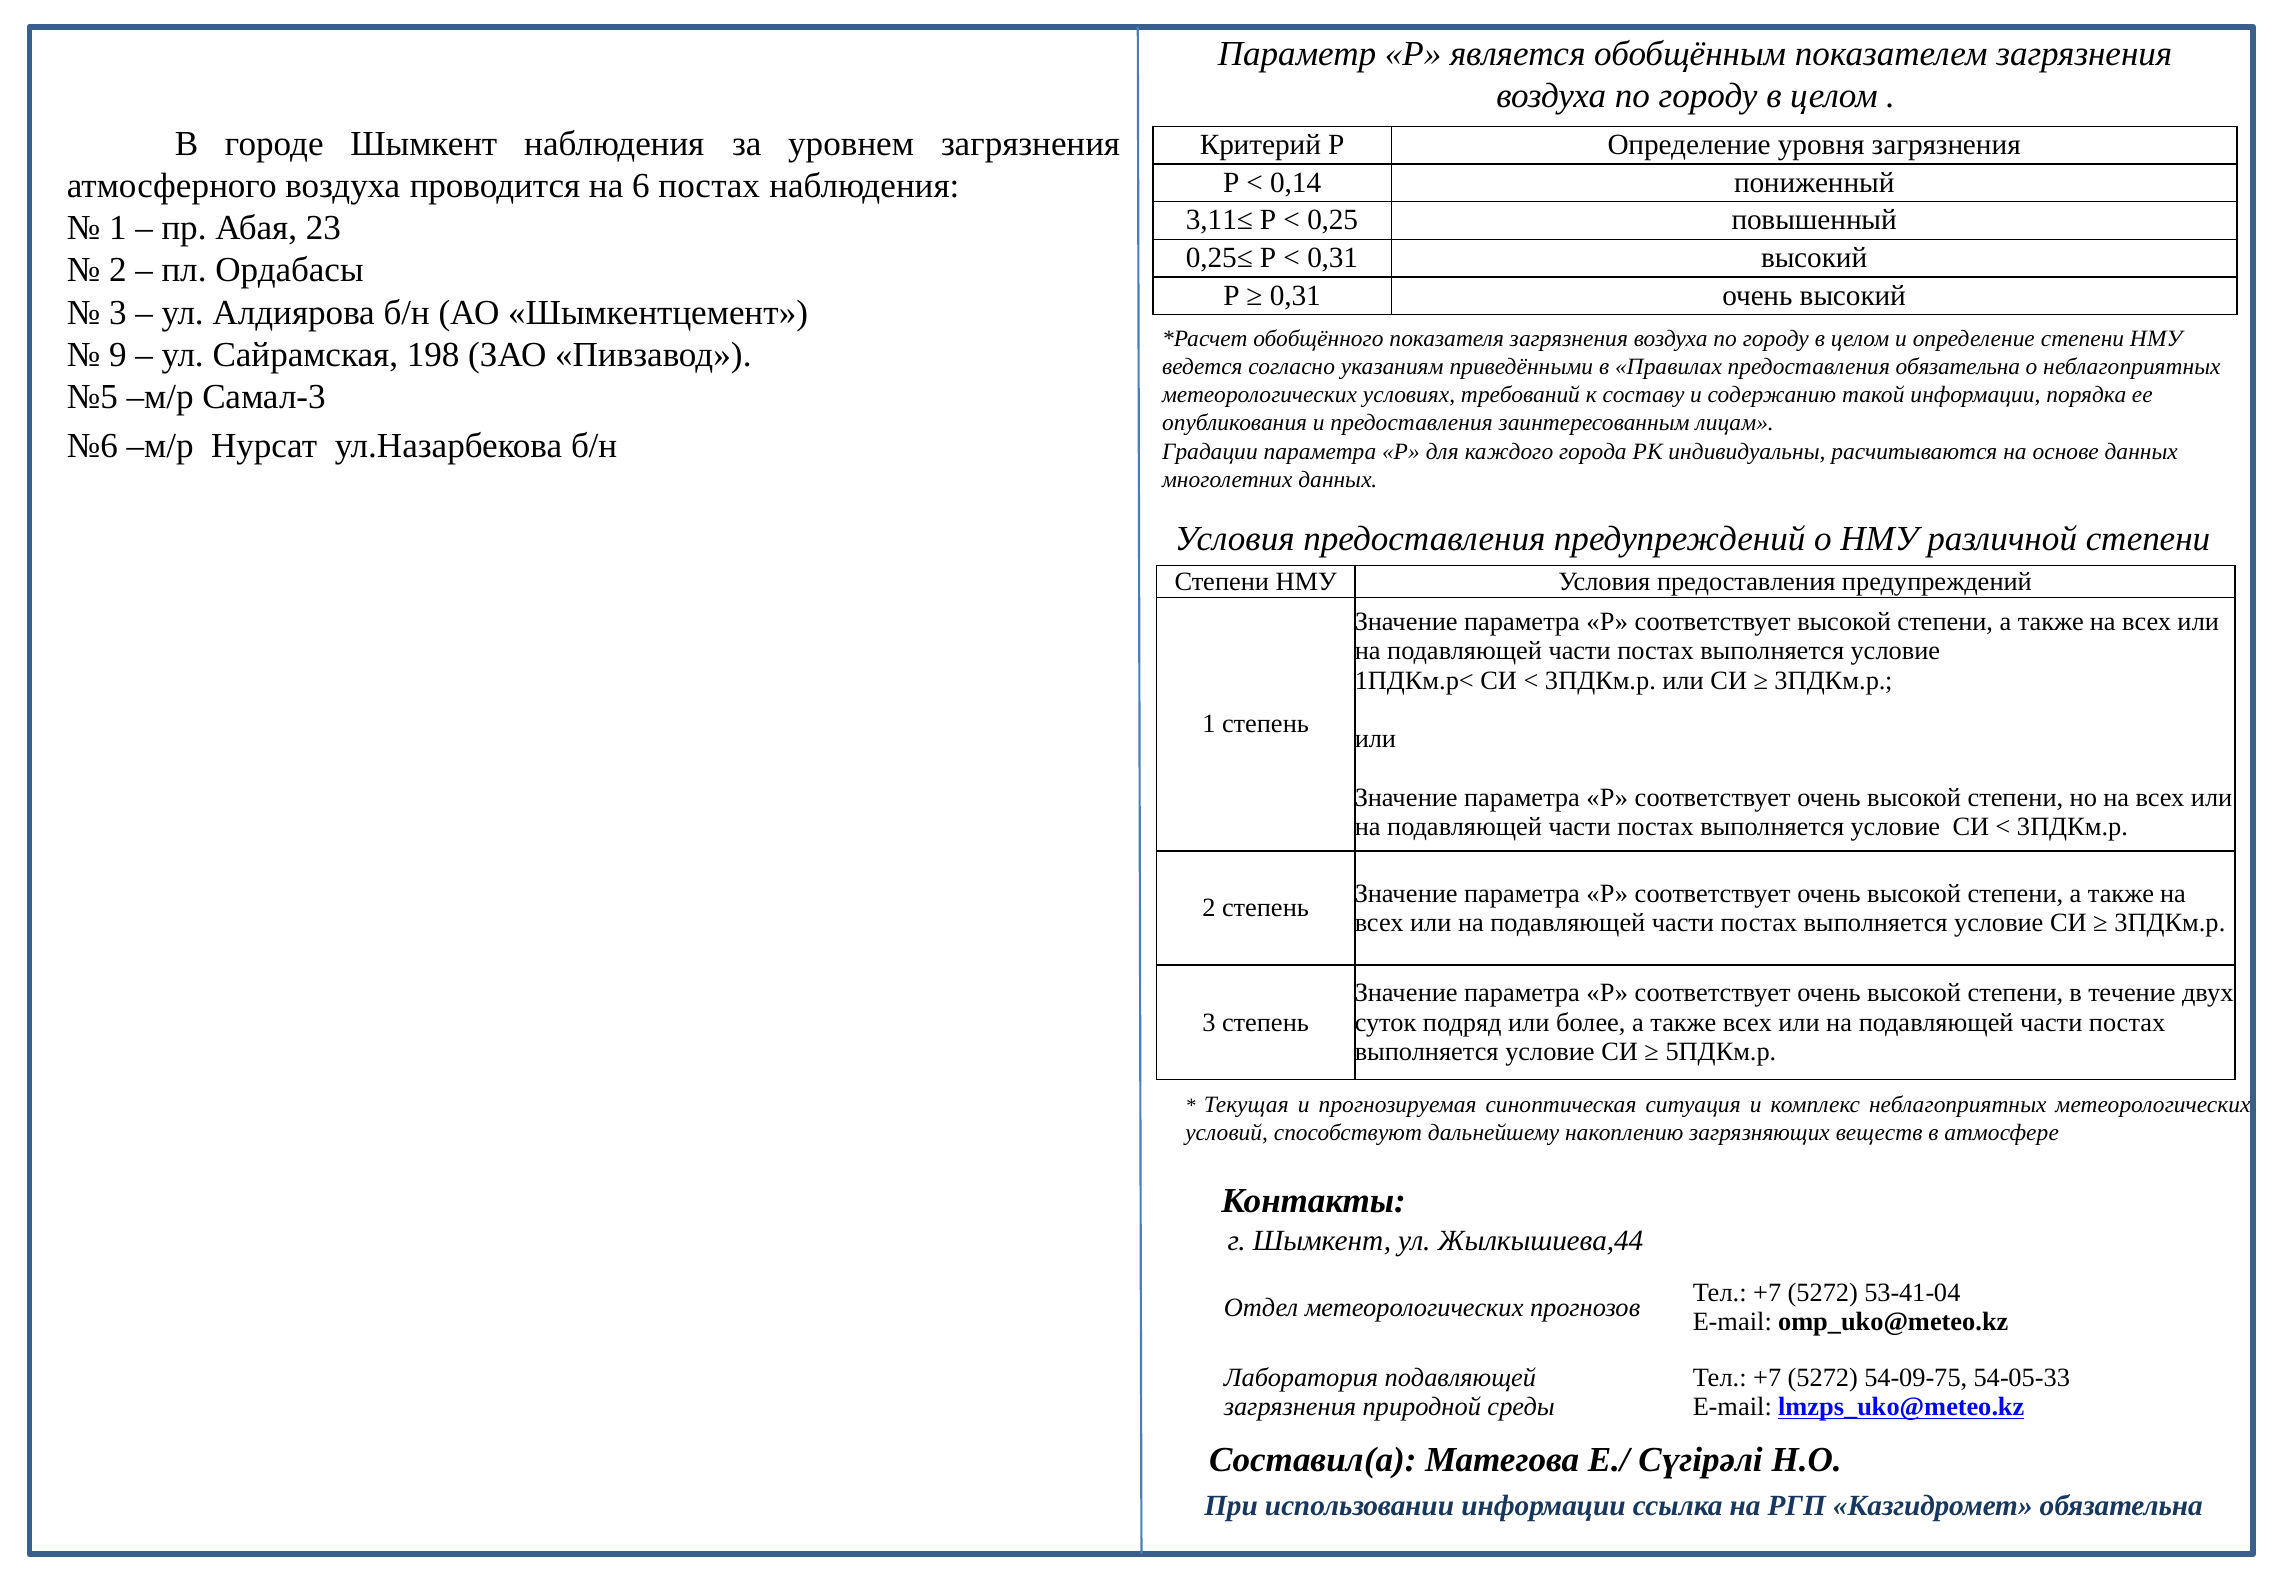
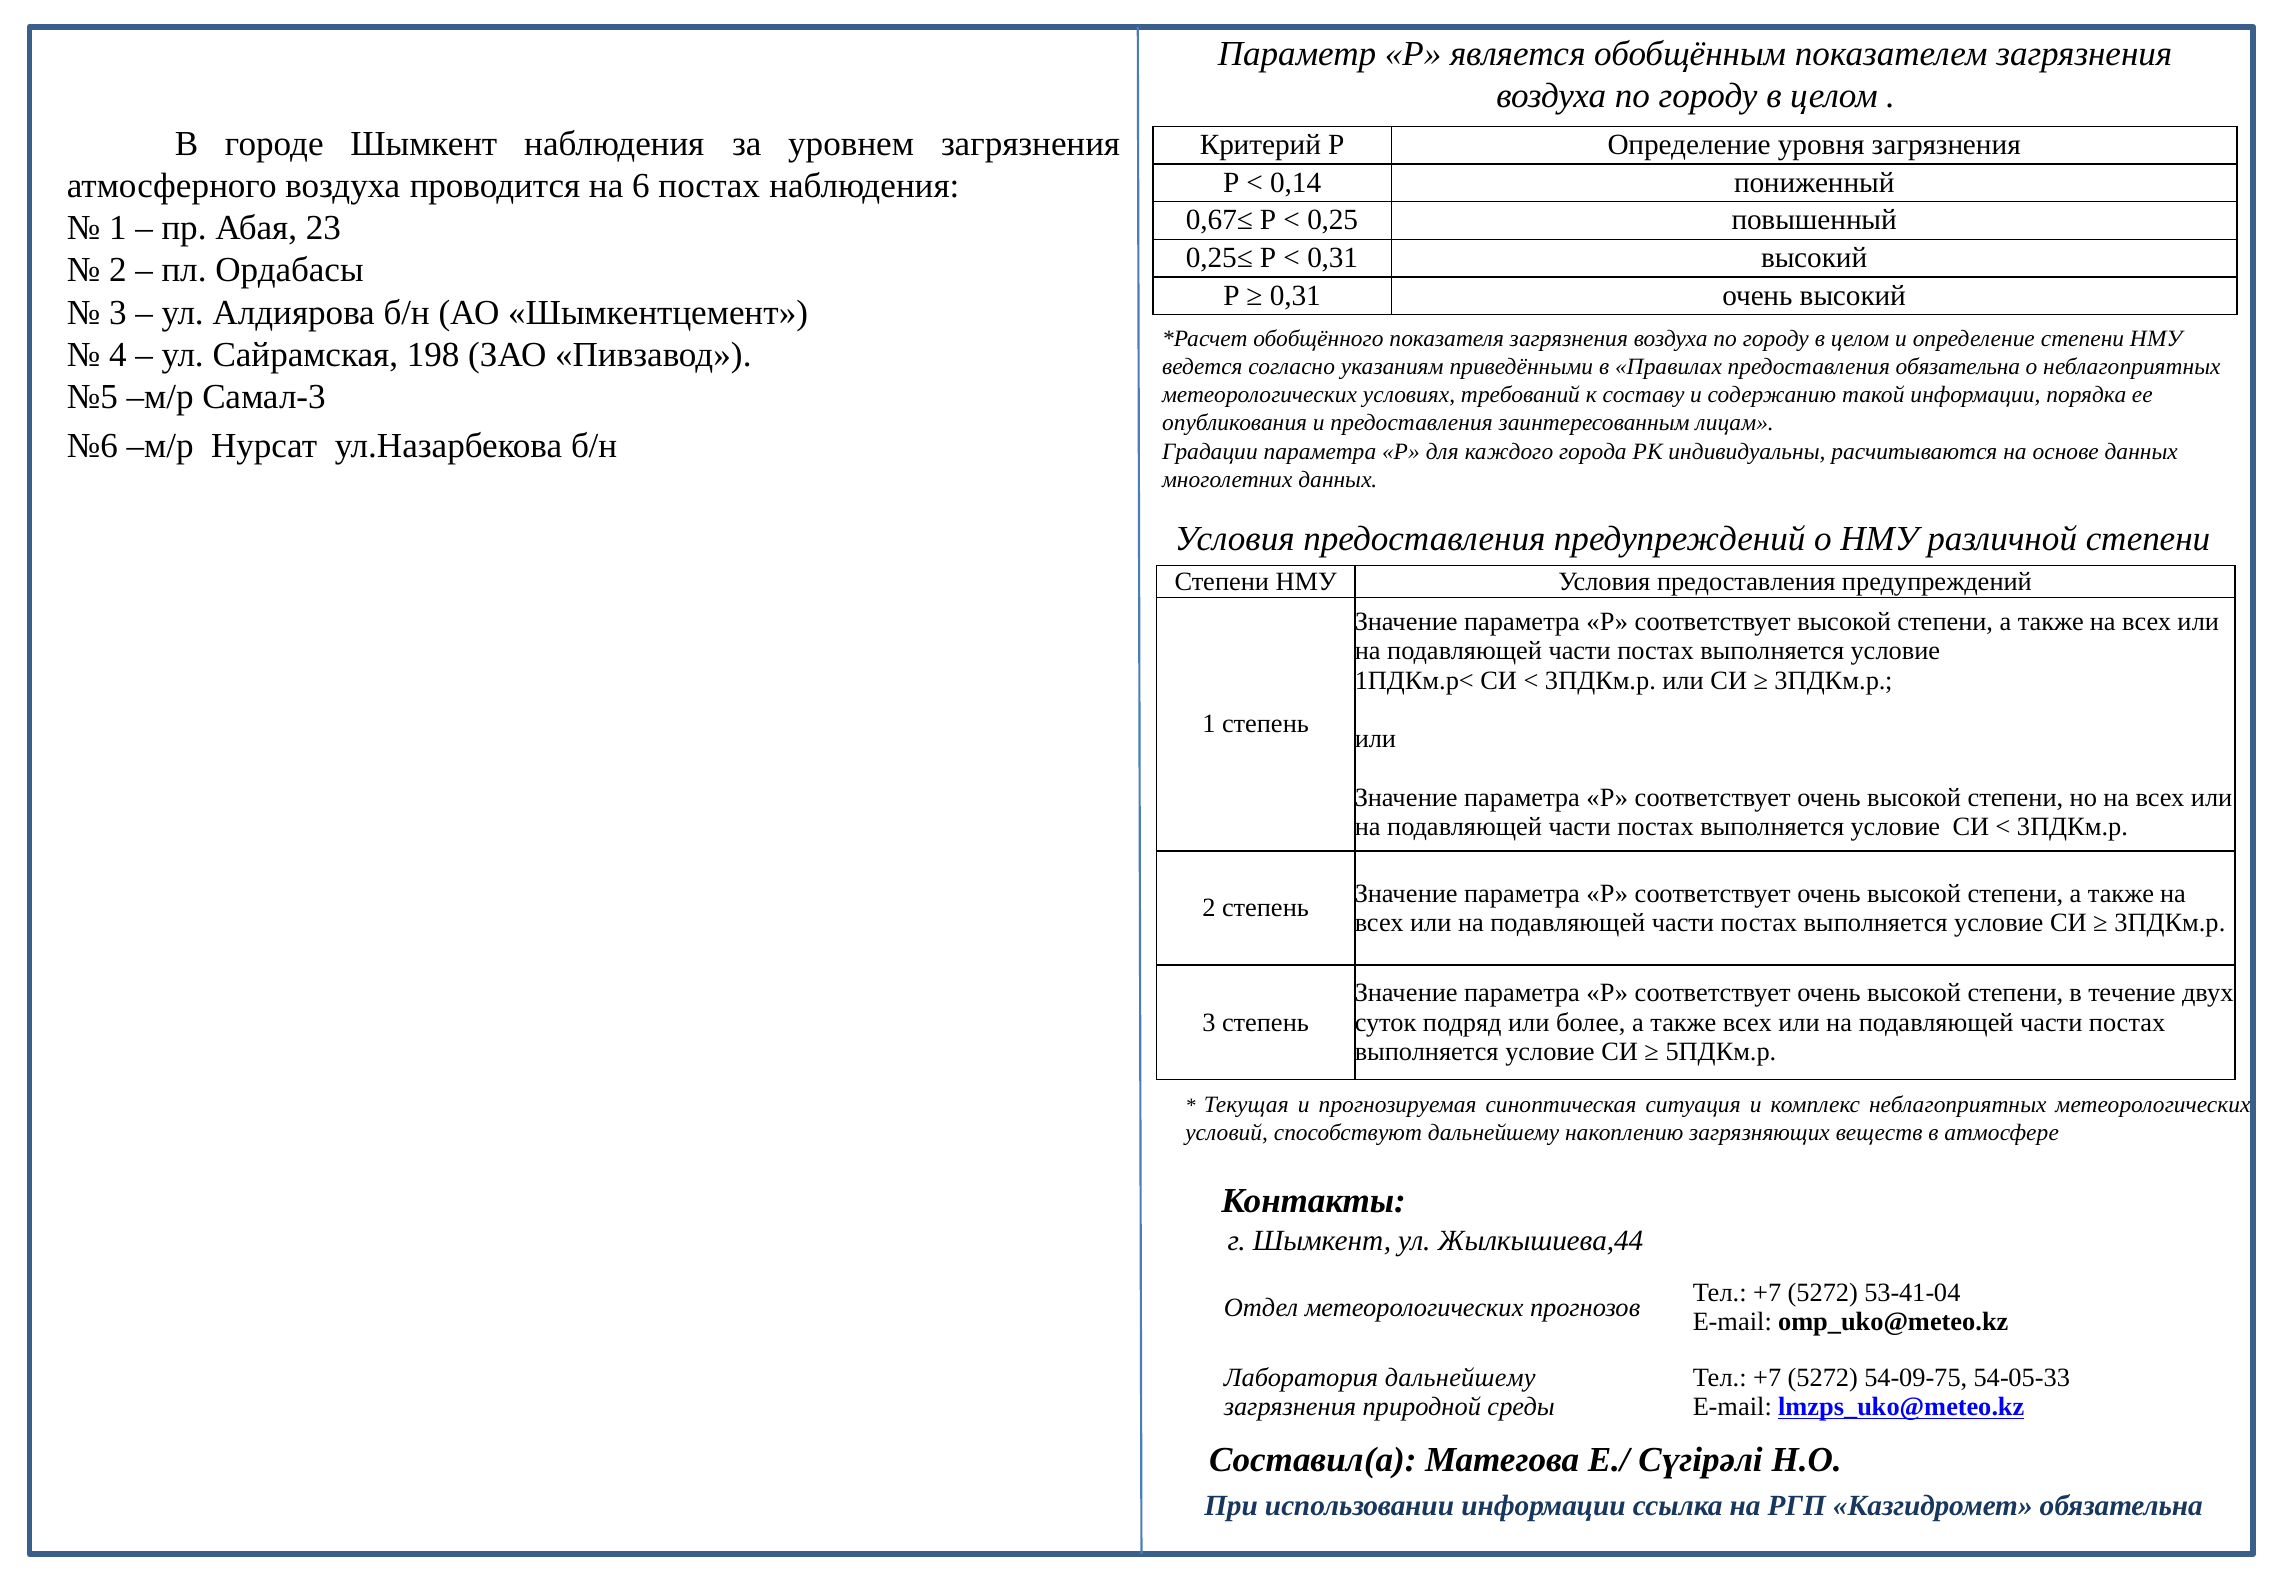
3,11≤: 3,11≤ -> 0,67≤ (1219, 220)
9: 9 -> 4 (118, 354)
Лаборатория подавляющей: подавляющей -> дальнейшему (1460, 1377)
